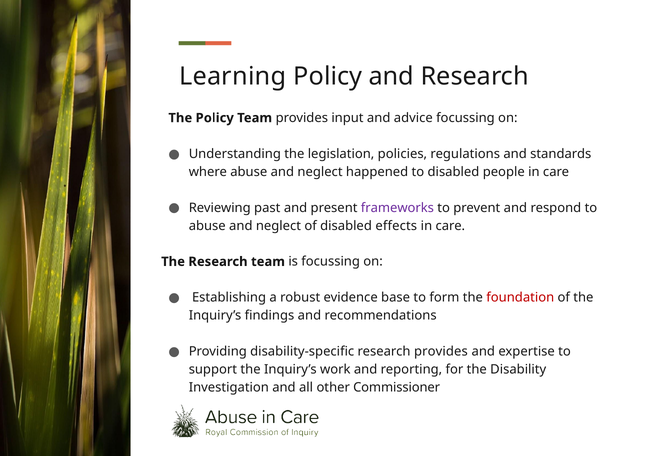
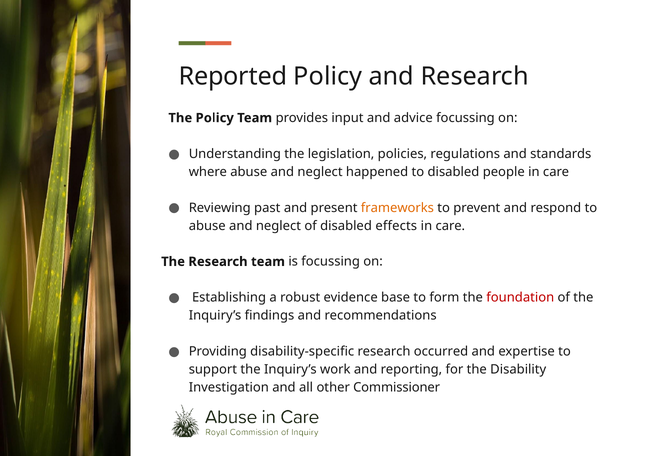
Learning: Learning -> Reported (233, 76)
frameworks colour: purple -> orange (397, 208)
research provides: provides -> occurred (441, 352)
